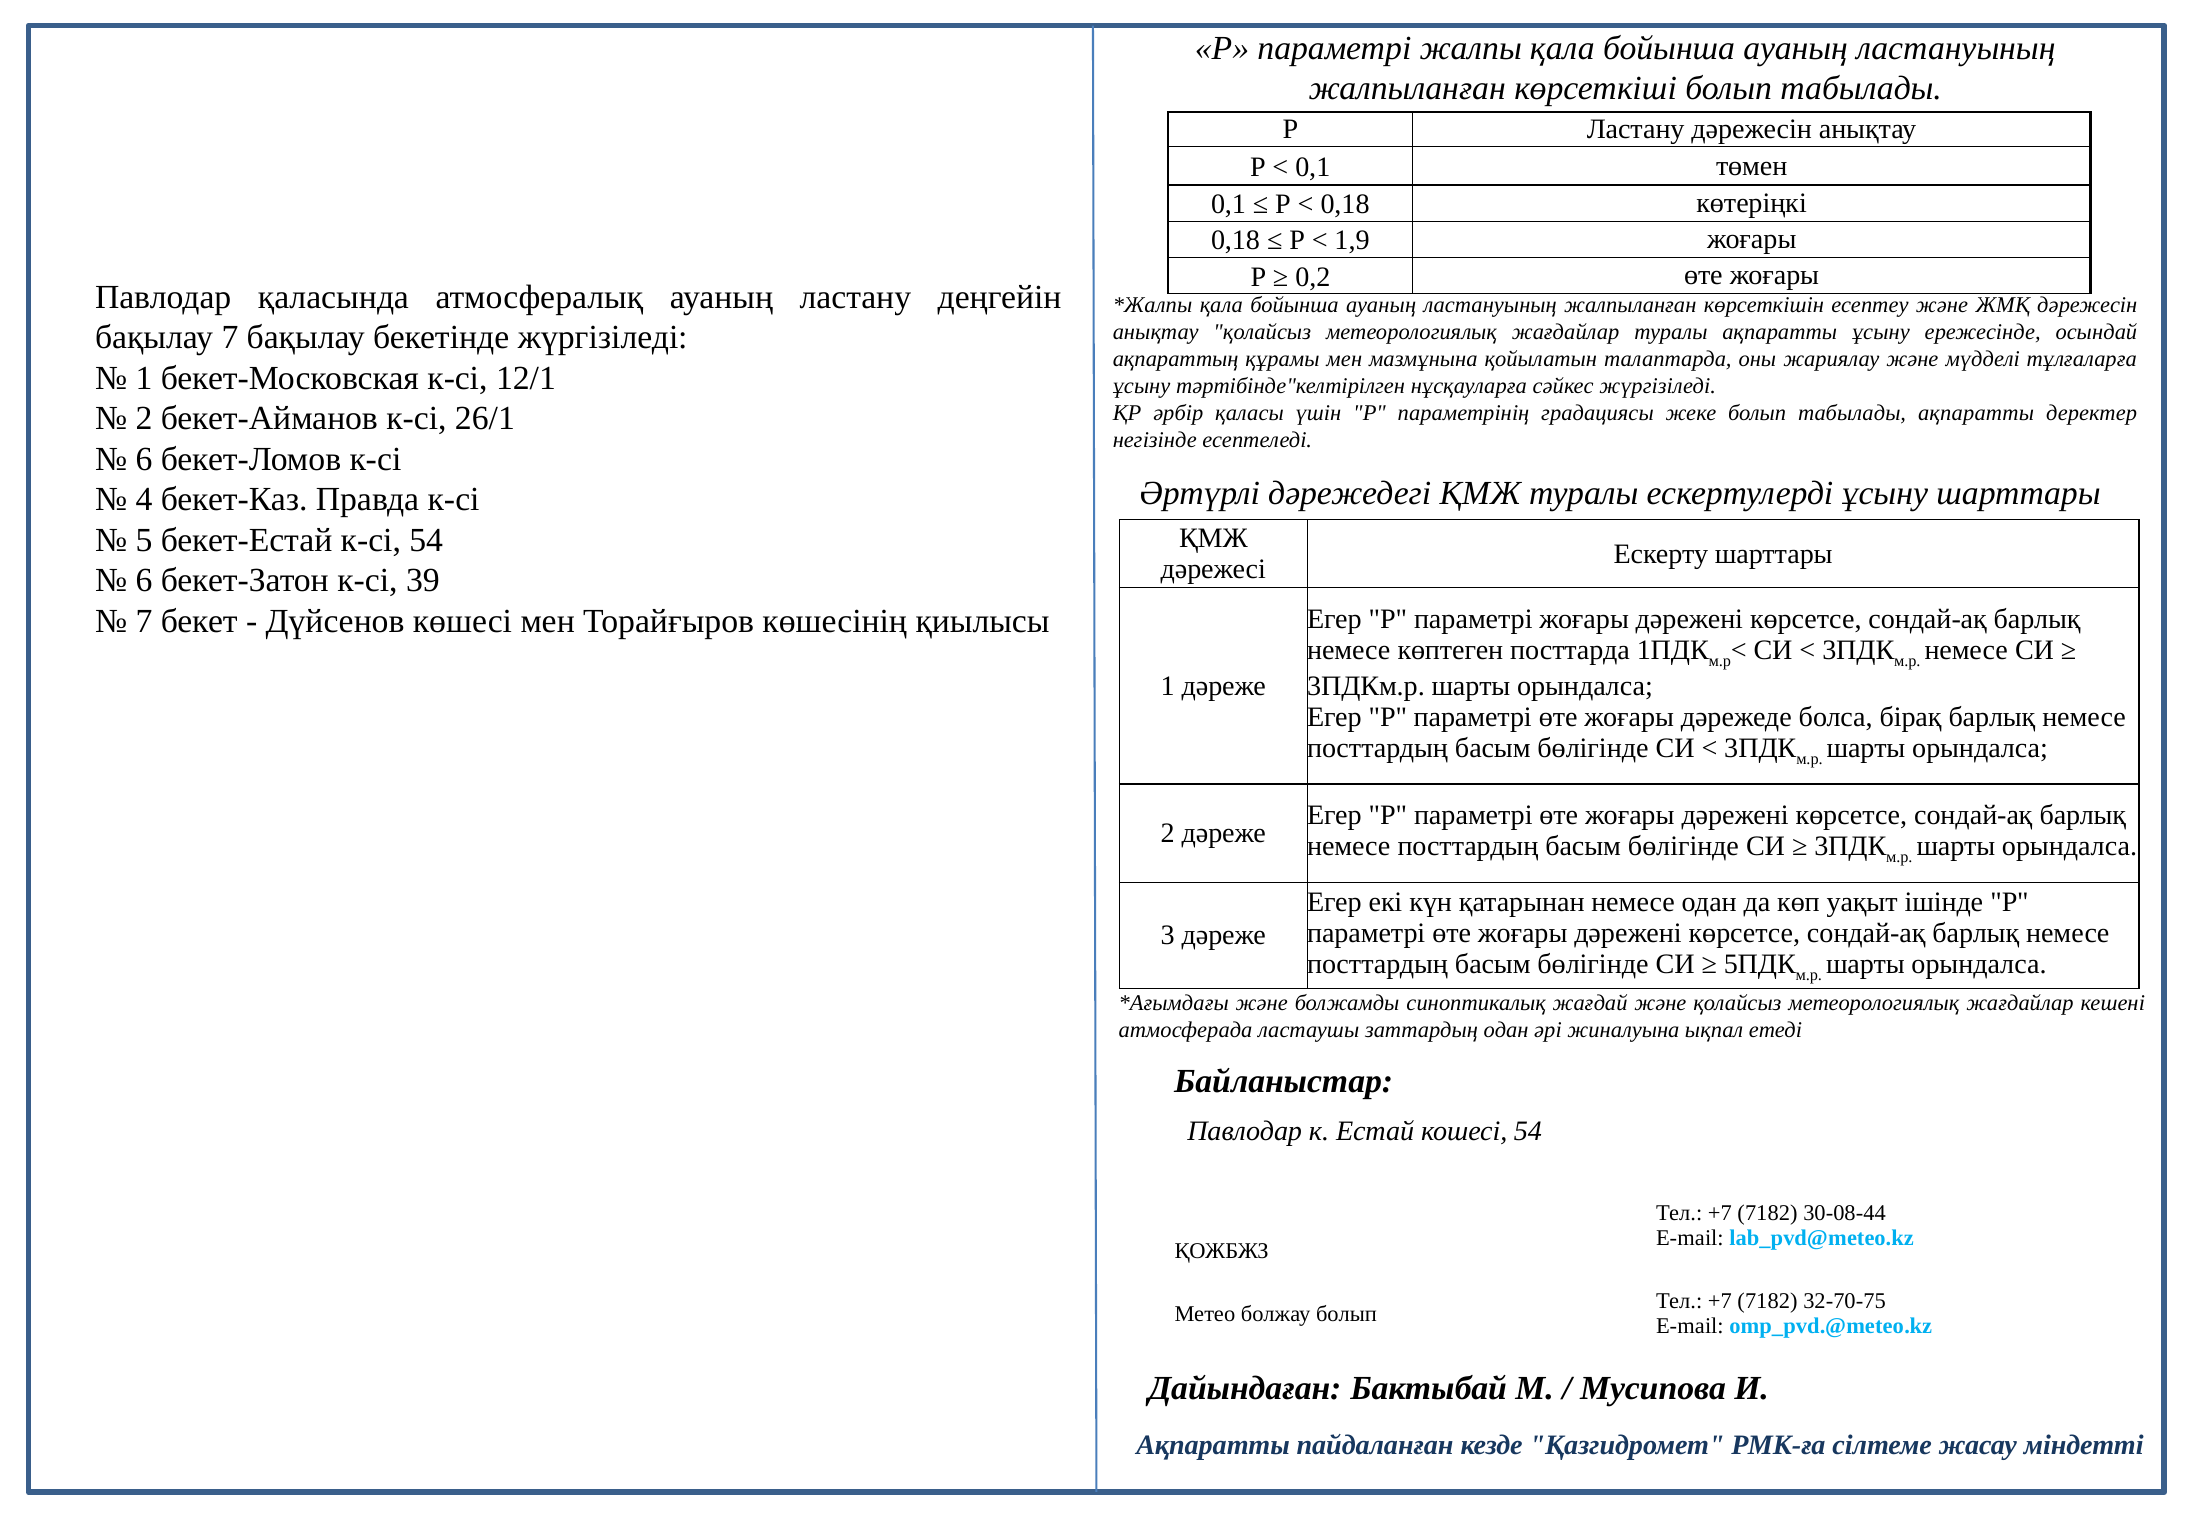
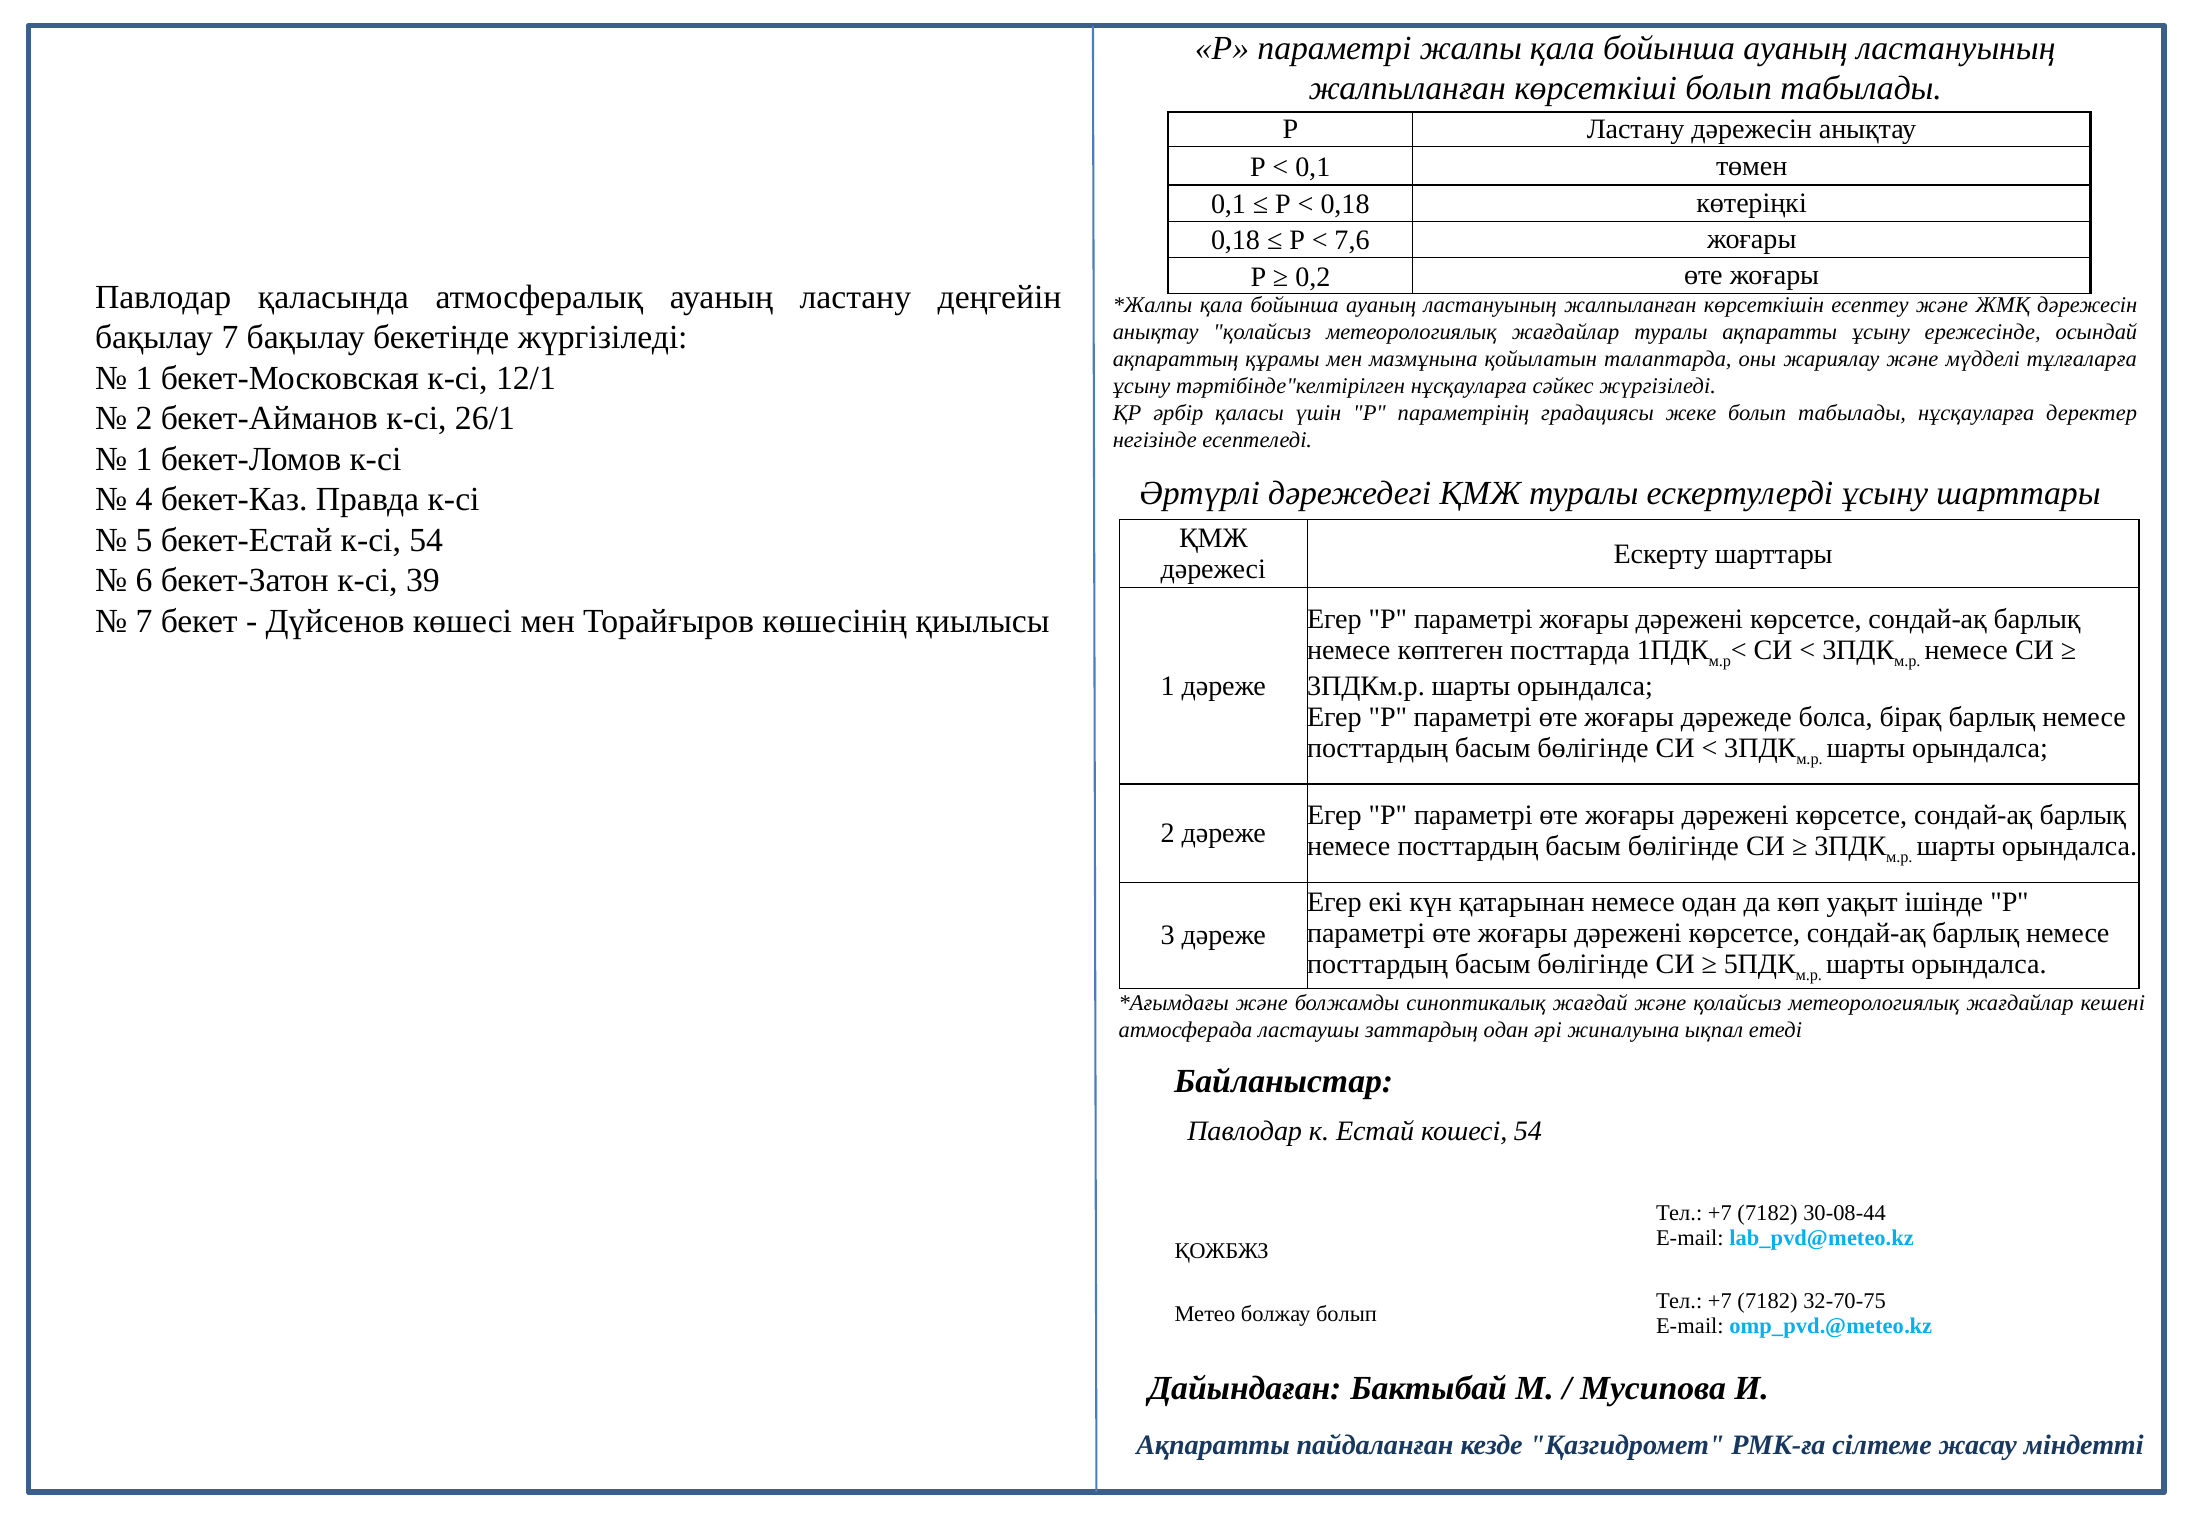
1,9: 1,9 -> 7,6 (1352, 241)
табылады ақпаратты: ақпаратты -> нұсқауларға (1976, 413)
6: 6 -> 1 (144, 459)
